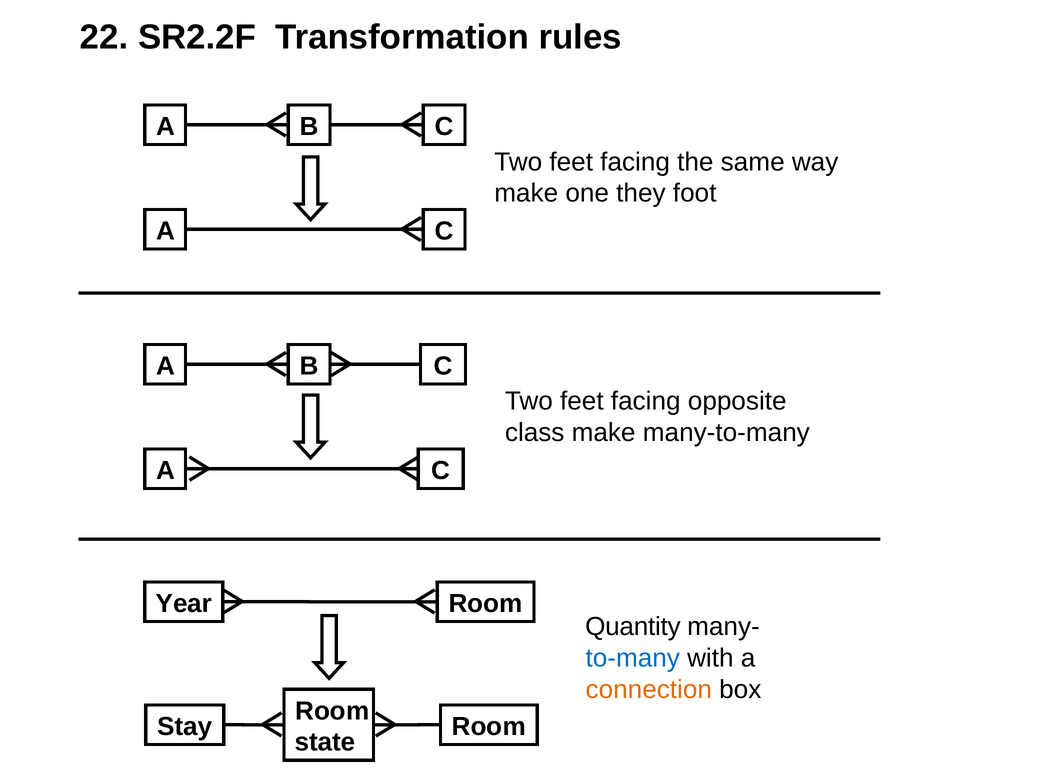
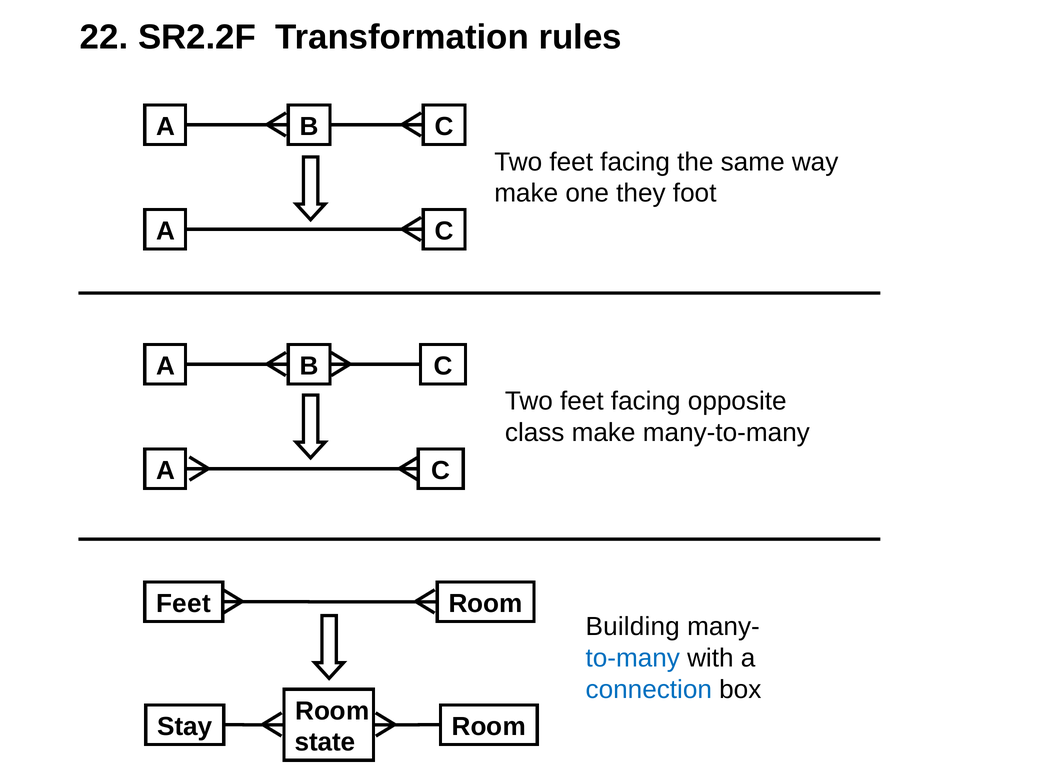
Year: Year -> Feet (184, 604)
Quantity: Quantity -> Building (633, 627)
connection colour: orange -> blue (649, 690)
